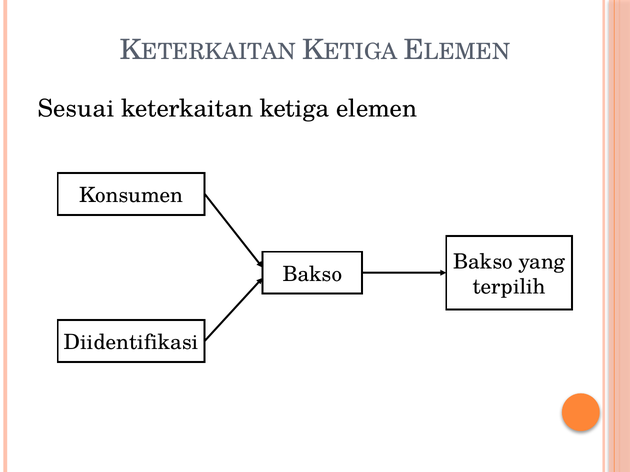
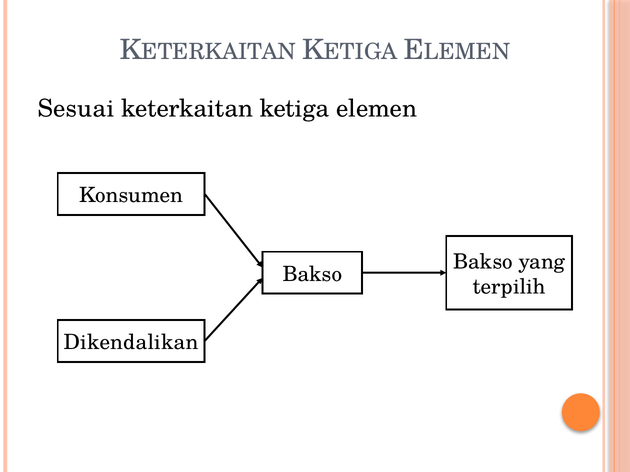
Diidentifikasi: Diidentifikasi -> Dikendalikan (131, 343)
